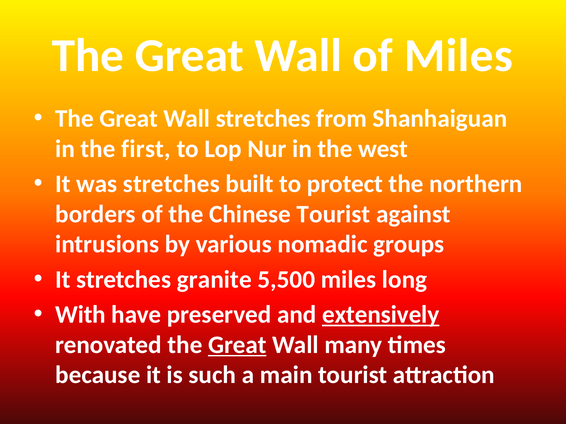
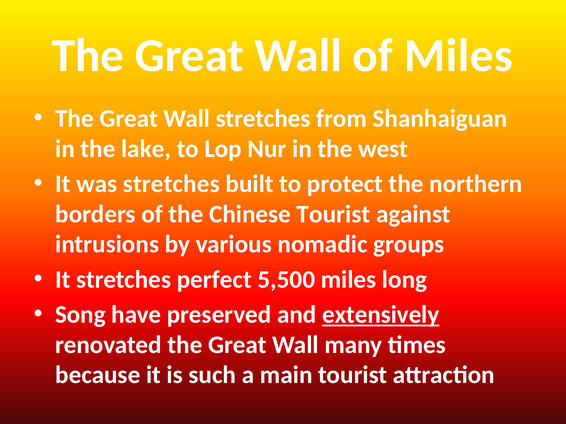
first: first -> lake (146, 149)
granite: granite -> perfect (214, 280)
With: With -> Song (80, 315)
Great underline: present -> none (237, 345)
